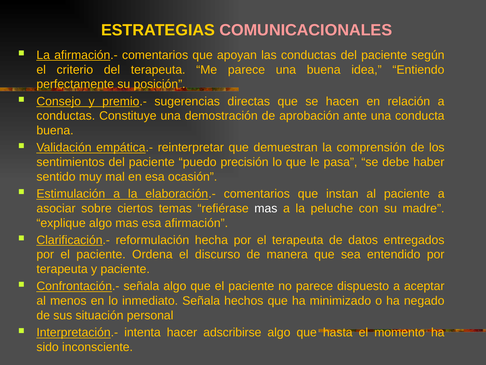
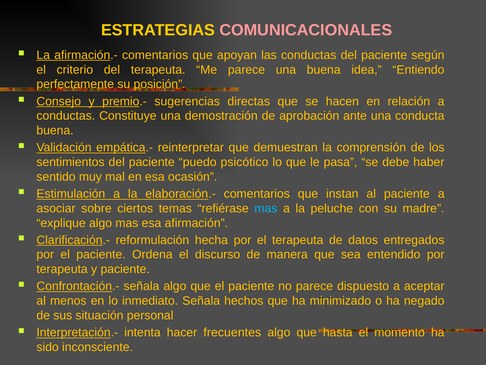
precisión: precisión -> psicótico (244, 162)
mas colour: white -> light blue (266, 208)
adscribirse: adscribirse -> frecuentes (232, 332)
